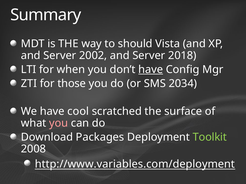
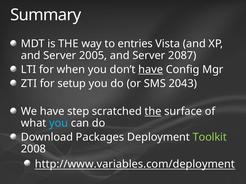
should: should -> entries (135, 44)
2002: 2002 -> 2005 (93, 56)
2018: 2018 -> 2087 (182, 56)
those: those -> setup (72, 84)
2034: 2034 -> 2043 (183, 84)
cool: cool -> step (78, 112)
the underline: none -> present (153, 112)
you colour: pink -> light blue (59, 123)
